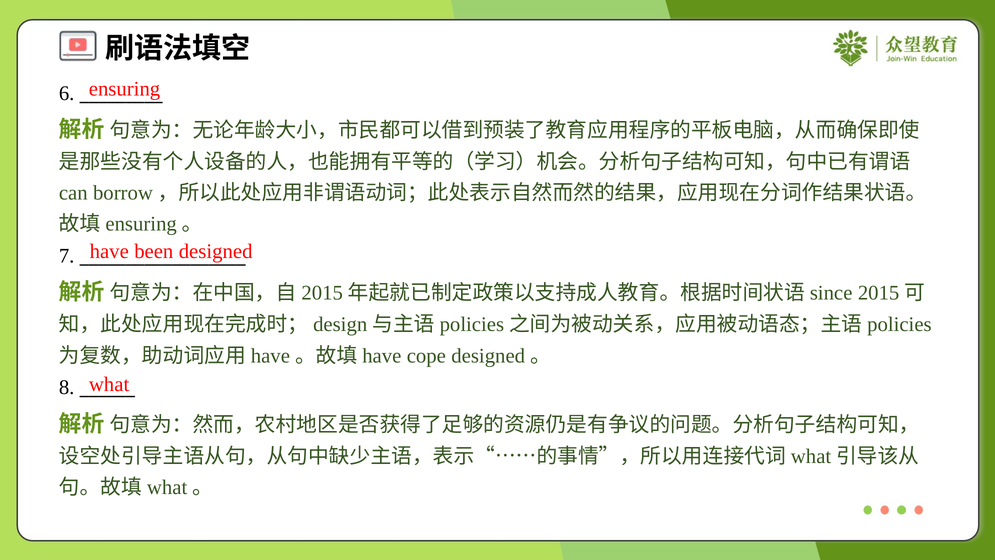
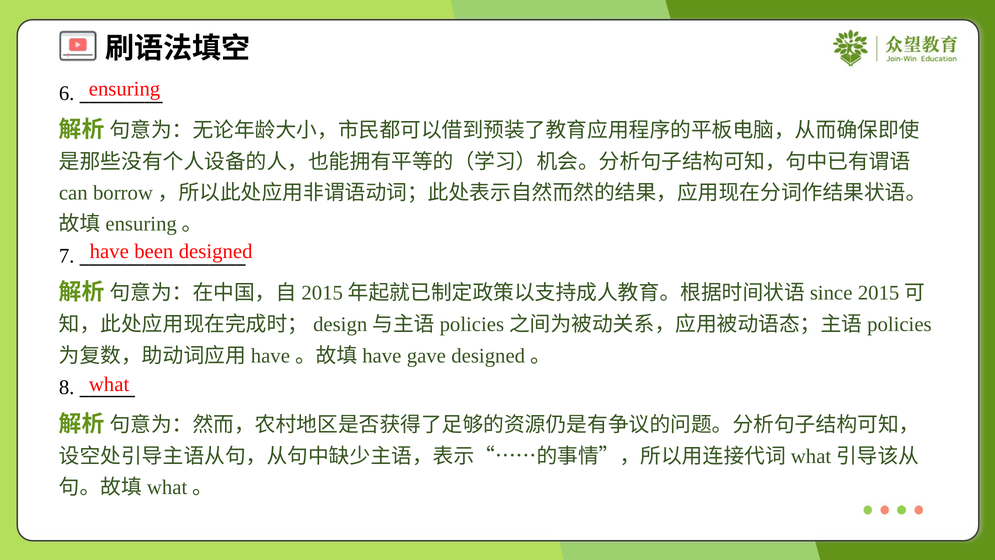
cope: cope -> gave (426, 355)
